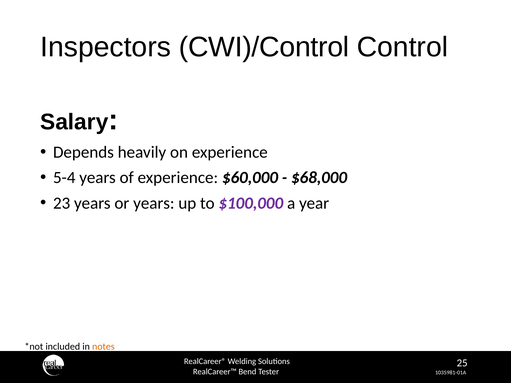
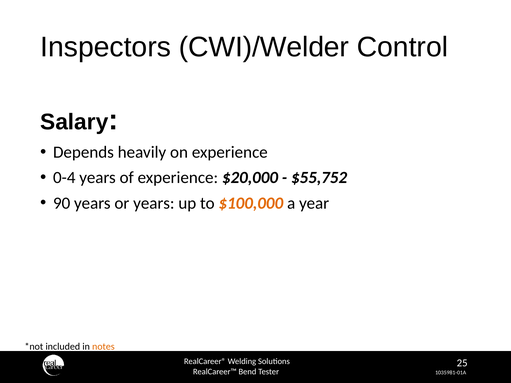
CWI)/Control: CWI)/Control -> CWI)/Welder (264, 47)
5-4: 5-4 -> 0-4 (64, 178)
$60,000: $60,000 -> $20,000 (250, 178)
$68,000: $68,000 -> $55,752 (319, 178)
23: 23 -> 90 (62, 203)
$100,000 colour: purple -> orange (251, 203)
